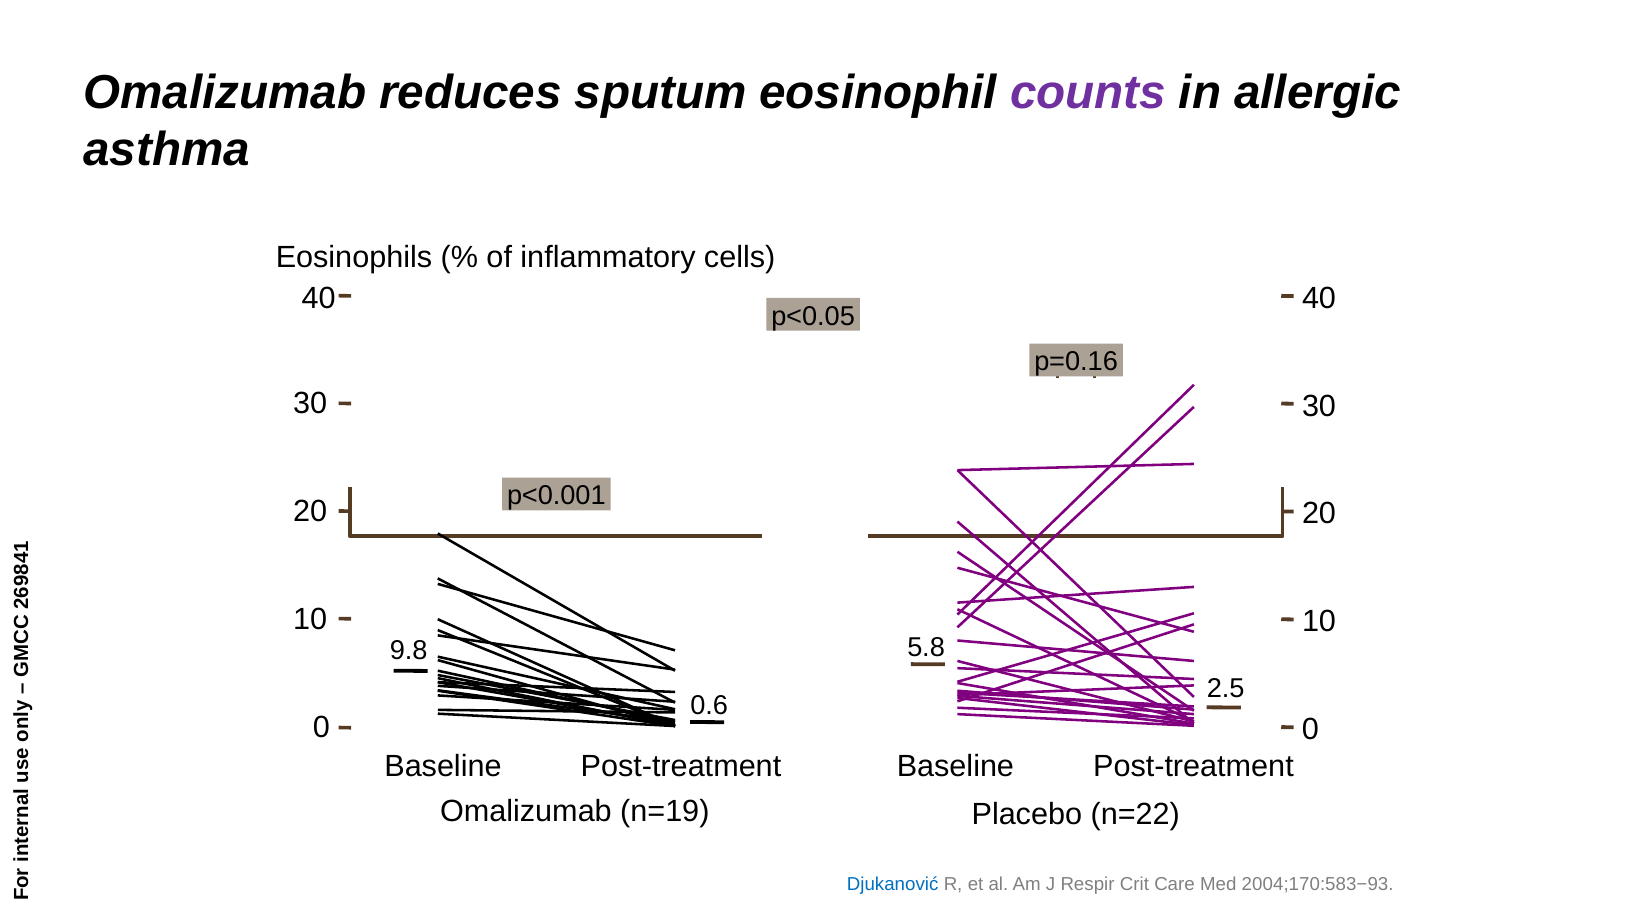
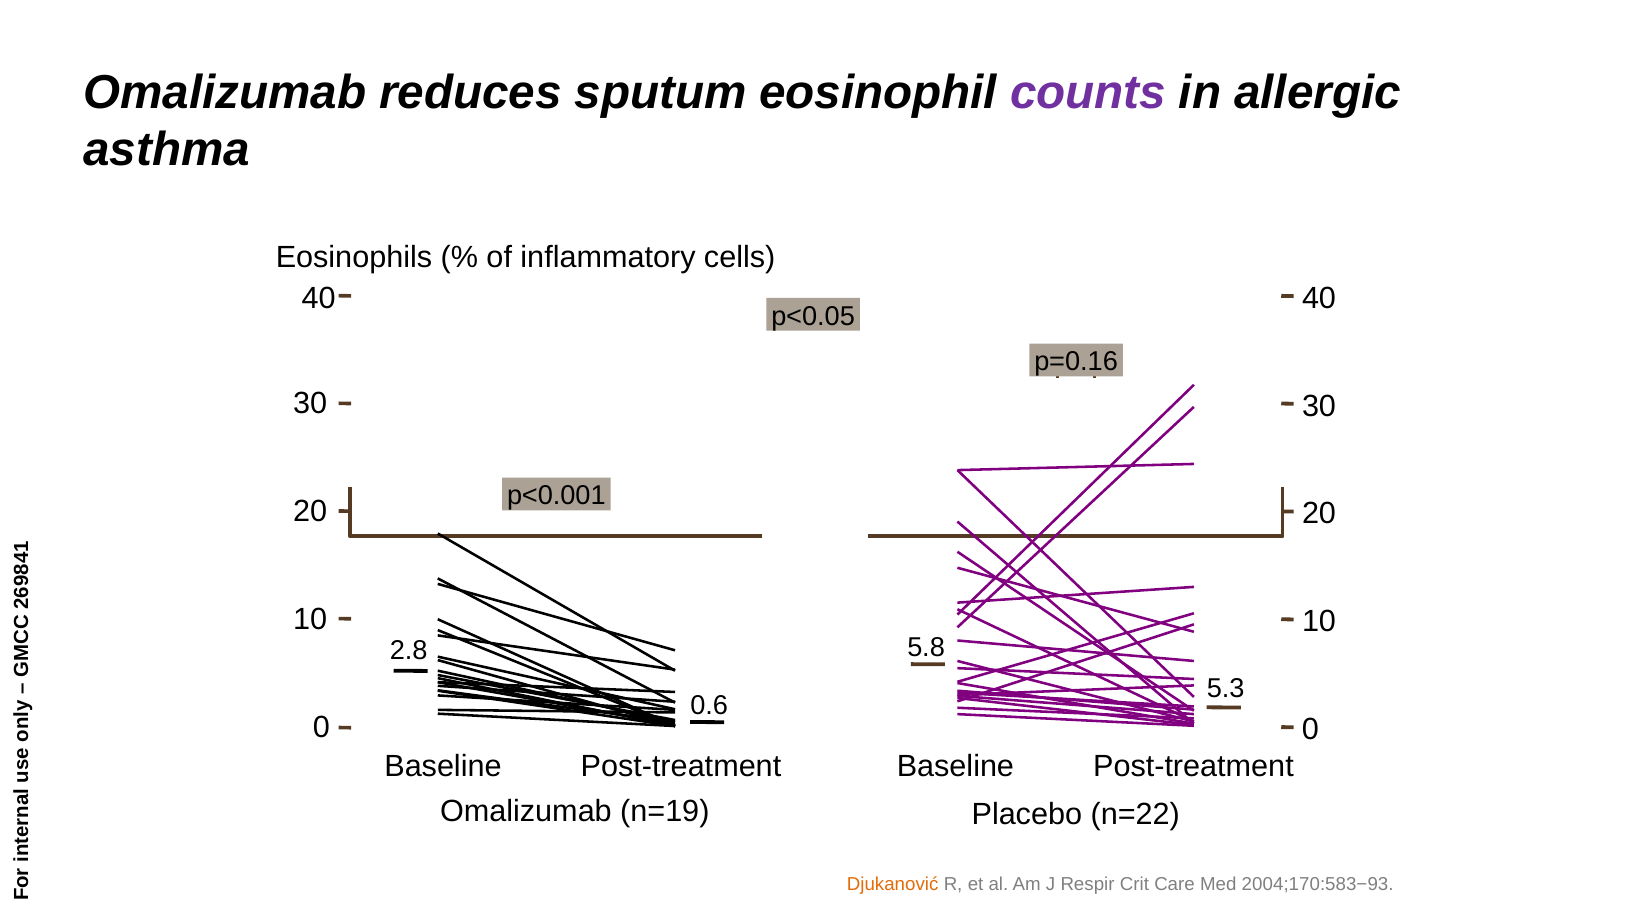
9.8: 9.8 -> 2.8 (409, 650)
2.5: 2.5 -> 5.3 (1226, 688)
Djukanović colour: blue -> orange (893, 884)
